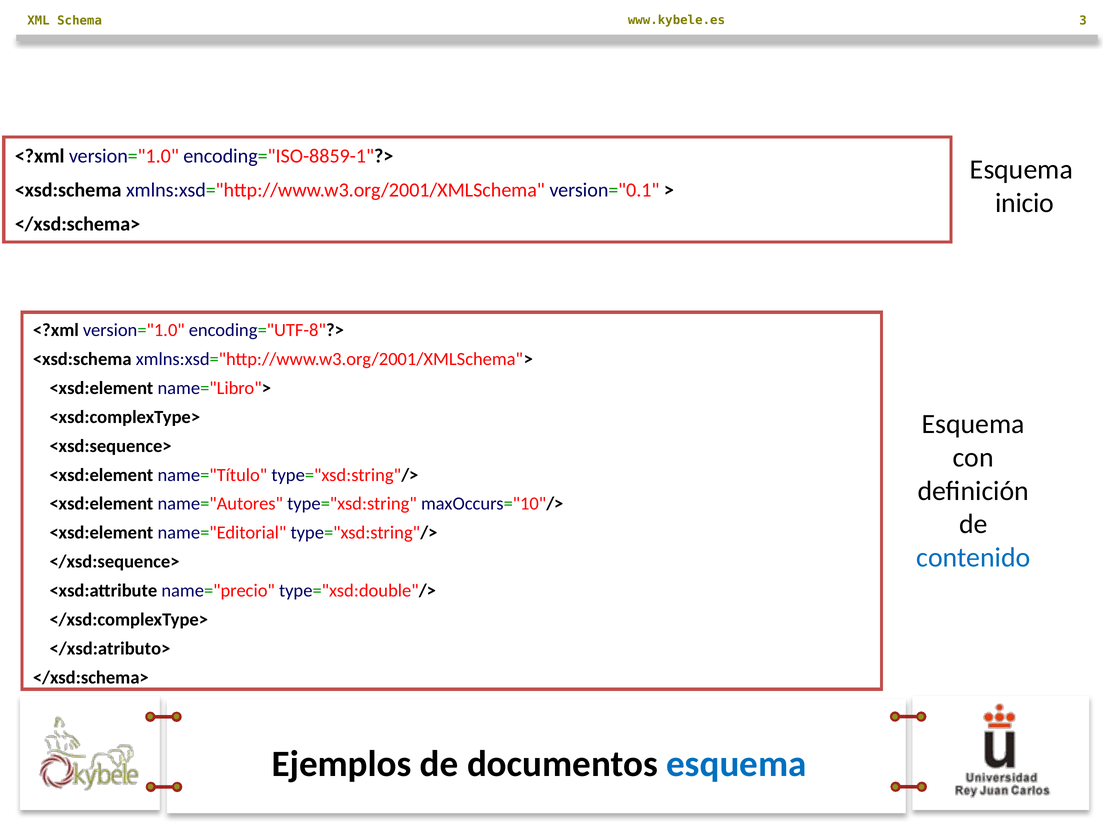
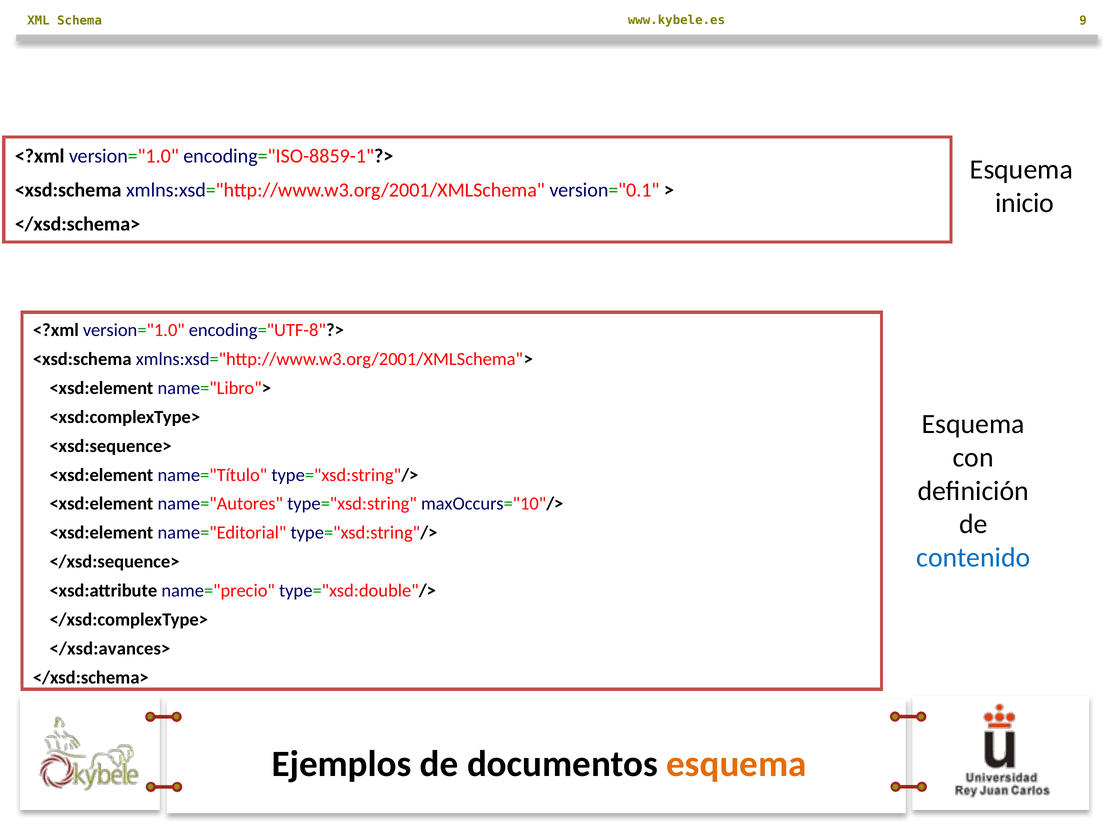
3: 3 -> 9 (1083, 20)
</xsd:atributo>: </xsd:atributo> -> </xsd:avances> (110, 648)
esquema colour: blue -> orange (736, 764)
